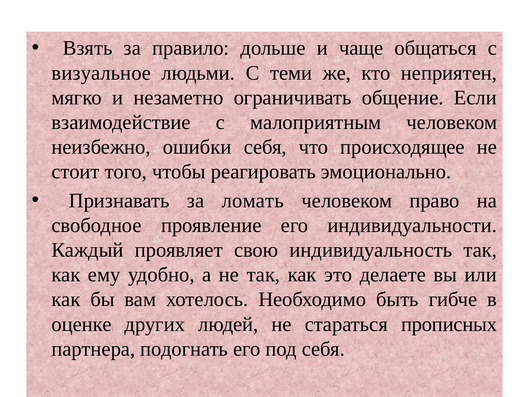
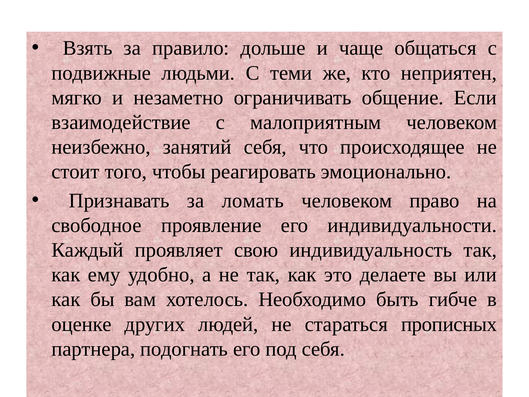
визуальное: визуальное -> подвижные (101, 73)
ошибки: ошибки -> занятий (197, 147)
